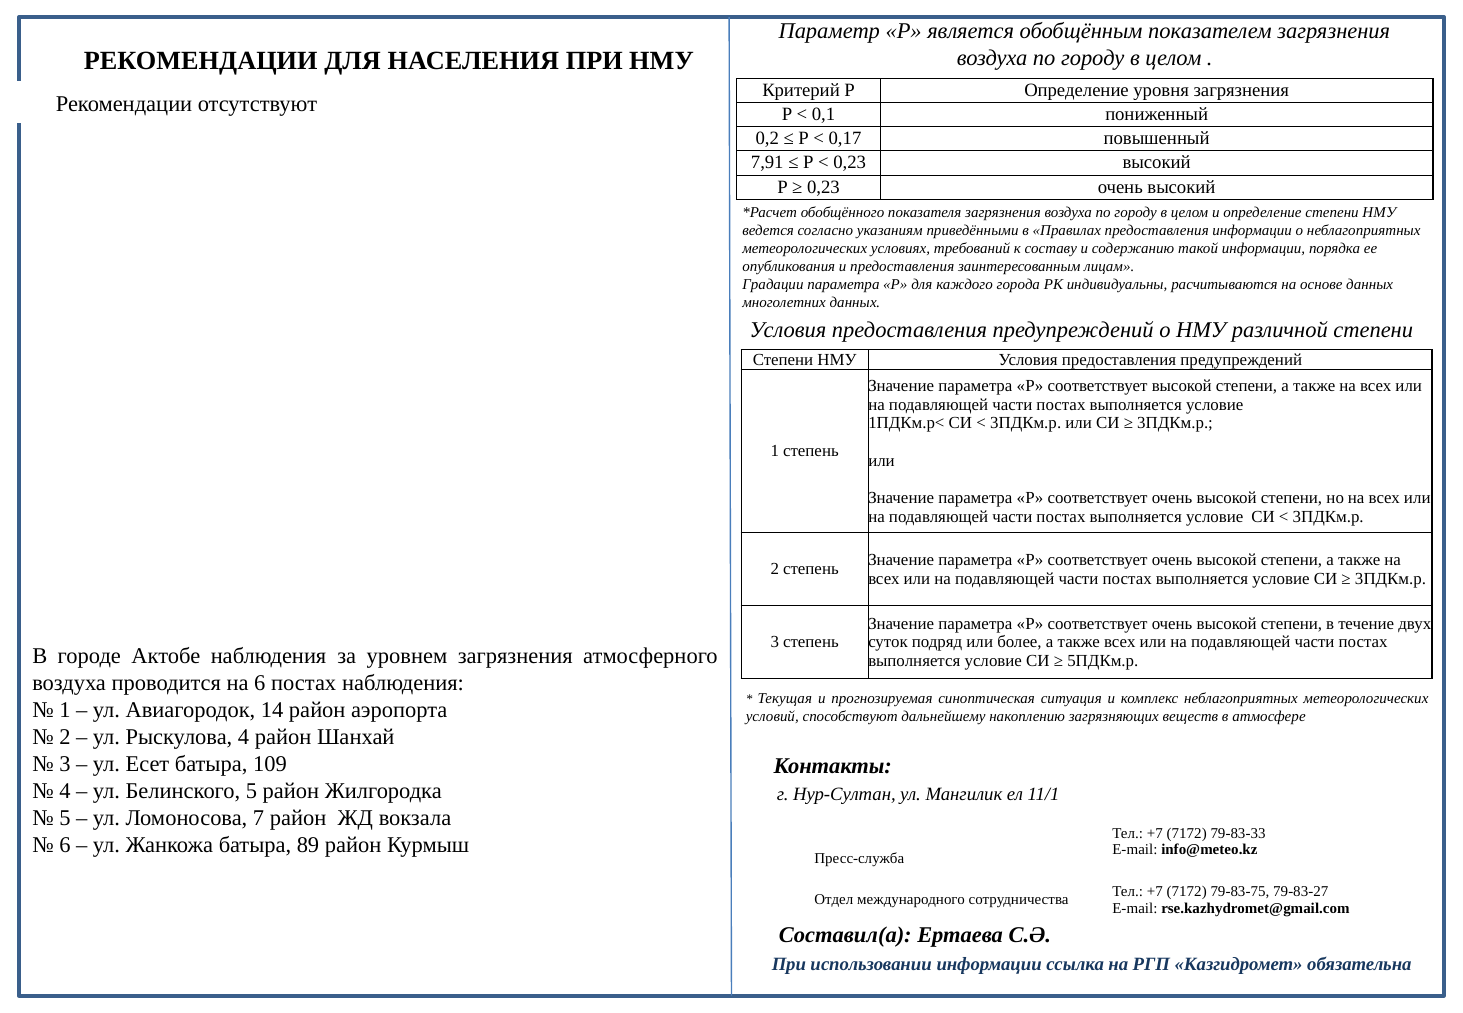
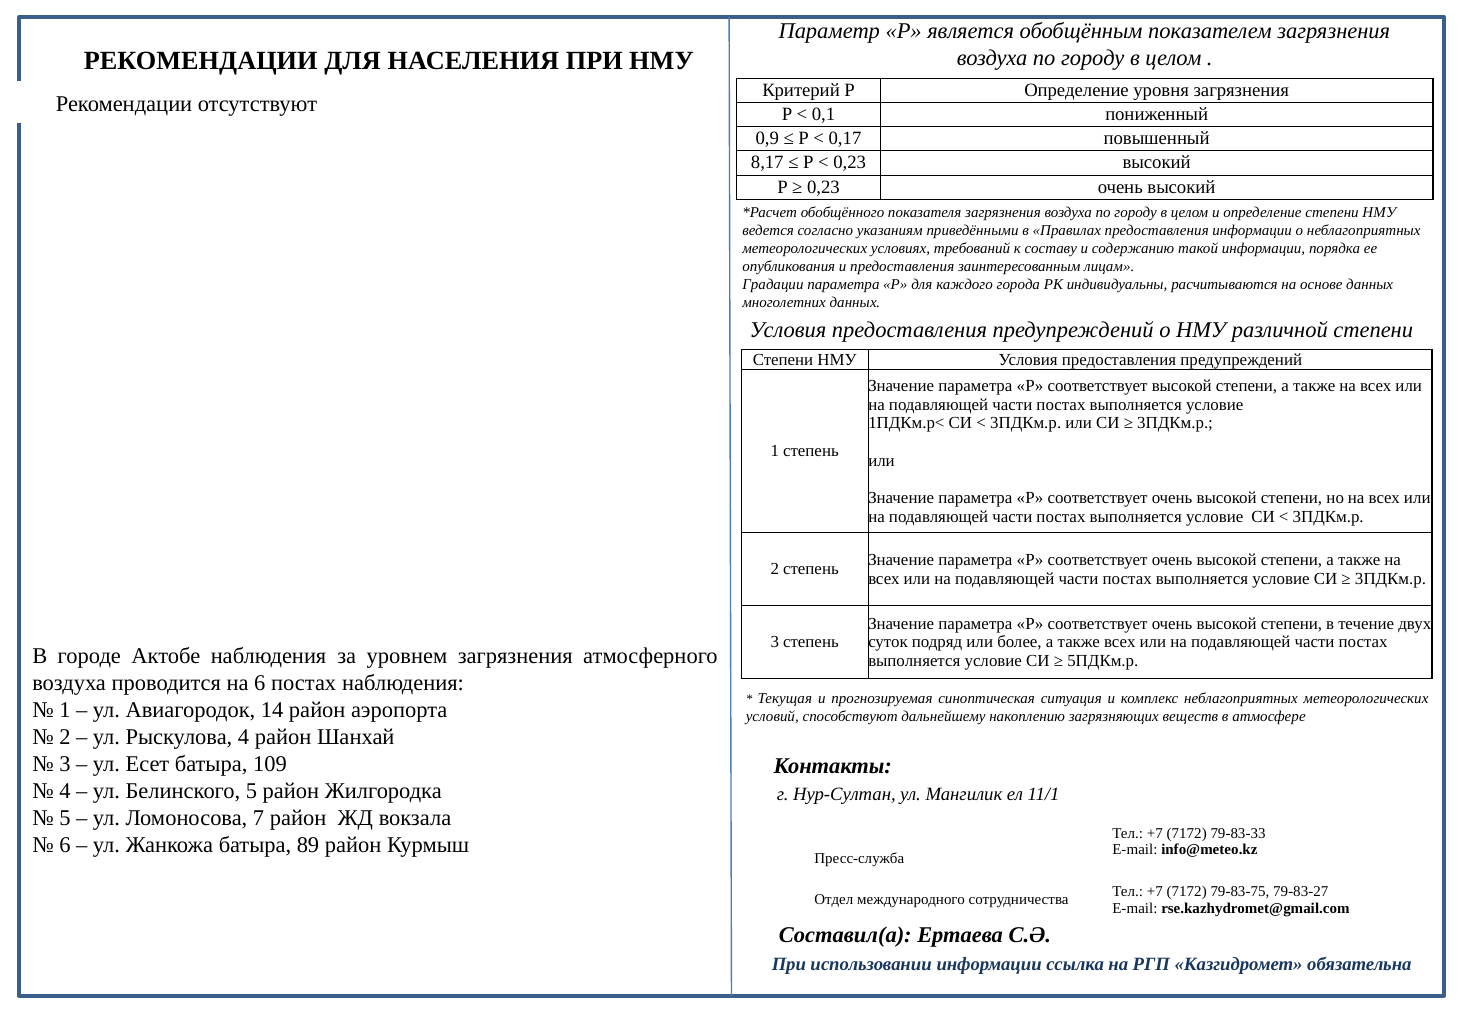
0,2: 0,2 -> 0,9 (767, 139)
7,91: 7,91 -> 8,17 (767, 163)
